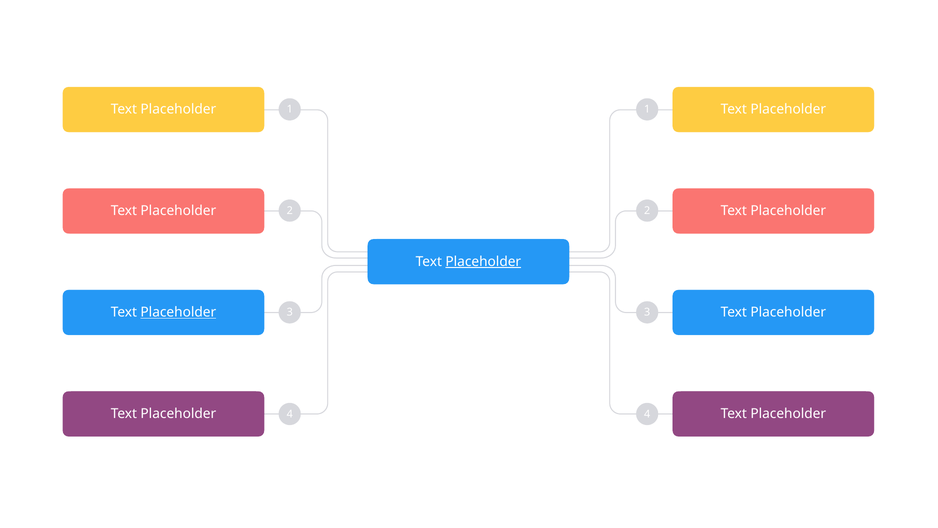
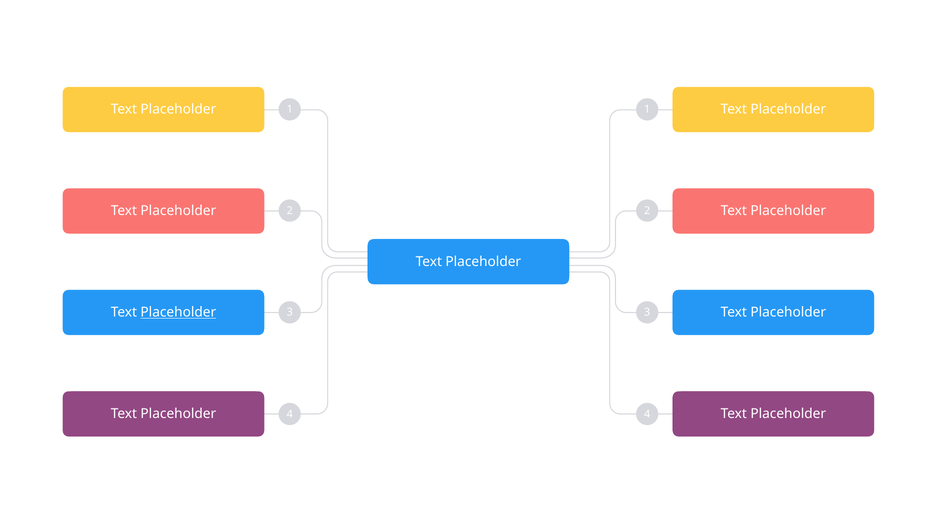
Placeholder underline: present -> none (483, 261)
